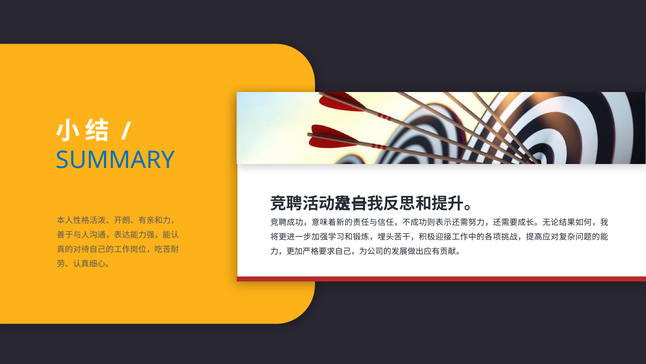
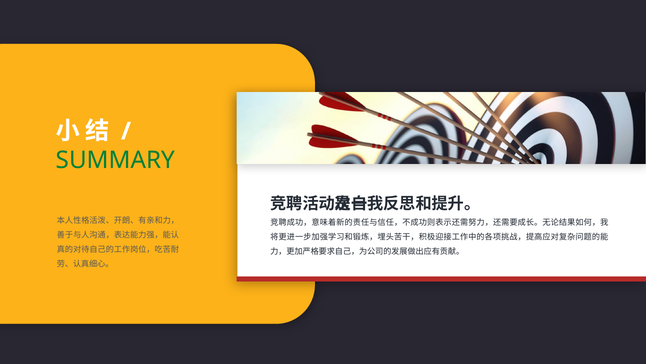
SUMMARY colour: blue -> green (115, 160)
